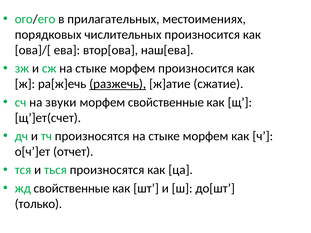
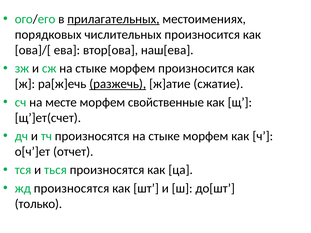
прилагательных underline: none -> present (113, 19)
звуки: звуки -> месте (61, 102)
жд свойственные: свойственные -> произносятся (72, 188)
